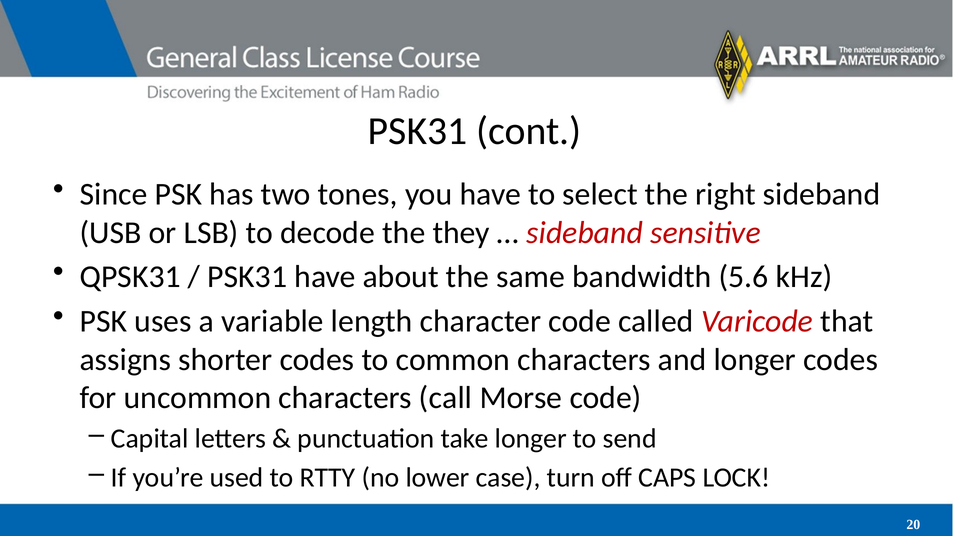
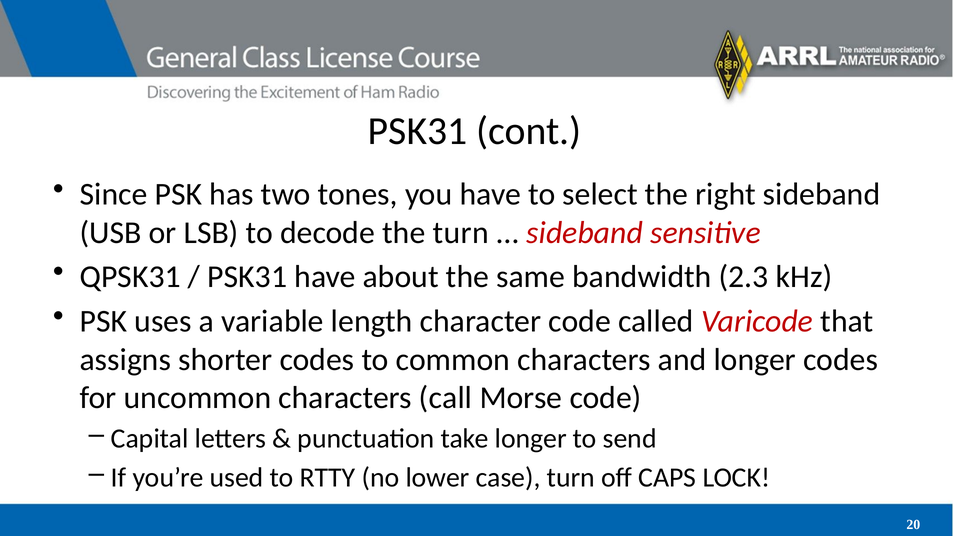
the they: they -> turn (461, 233)
5.6: 5.6 -> 2.3 (744, 277)
